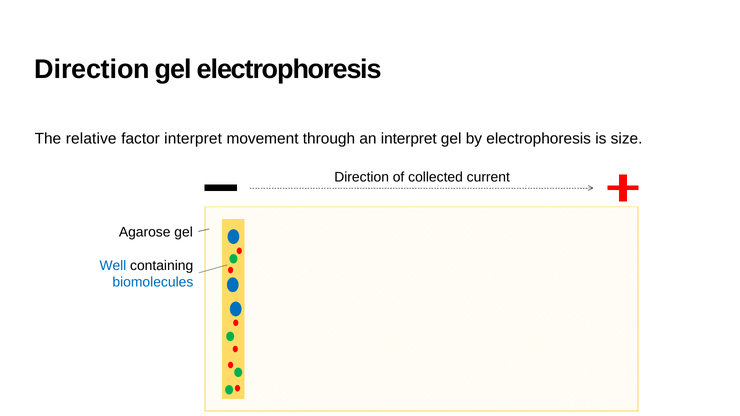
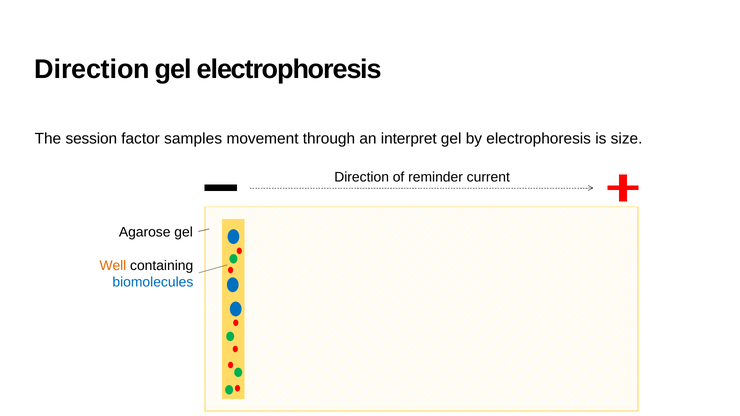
relative: relative -> session (91, 139)
factor interpret: interpret -> samples (193, 139)
collected: collected -> reminder (436, 177)
Well colour: blue -> orange (113, 266)
